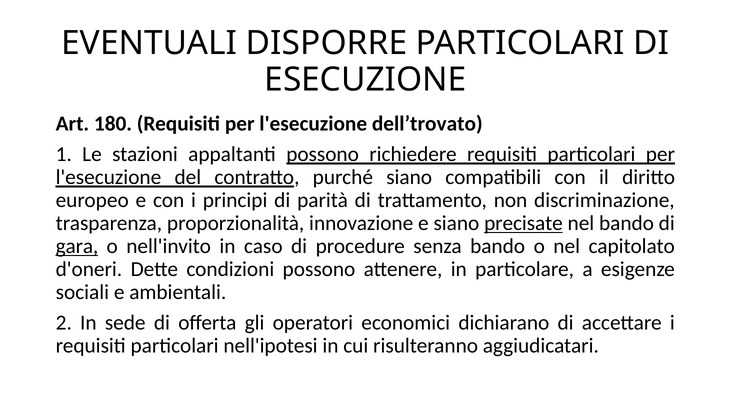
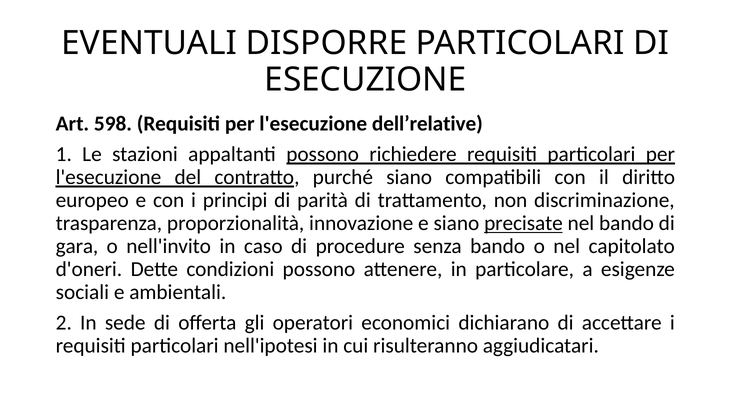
180: 180 -> 598 (113, 124)
dell’trovato: dell’trovato -> dell’relative (427, 124)
gara underline: present -> none (77, 246)
